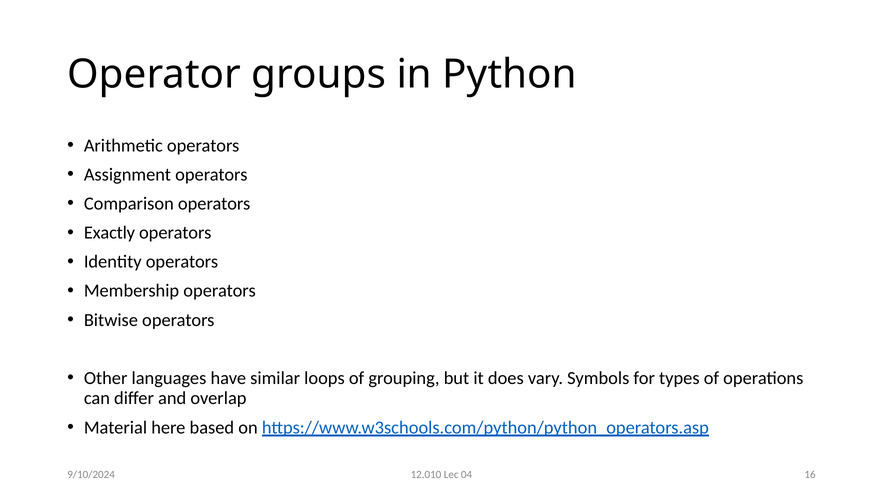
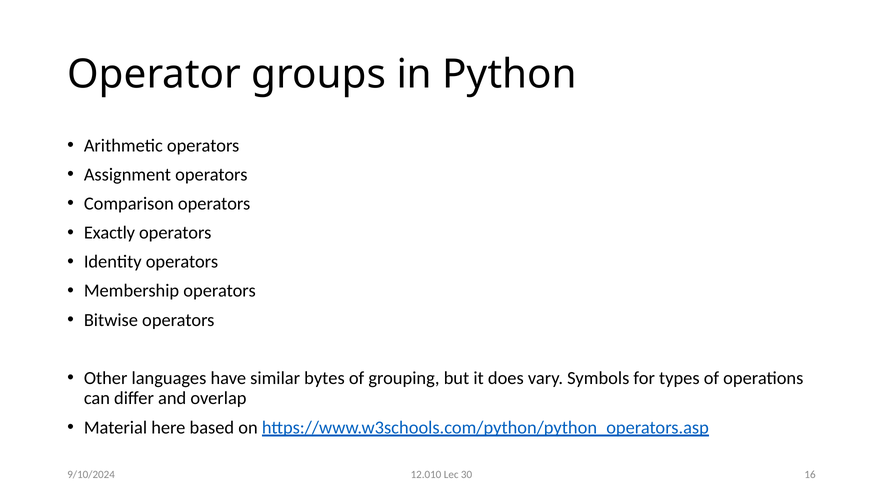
loops: loops -> bytes (324, 378)
04: 04 -> 30 (467, 474)
